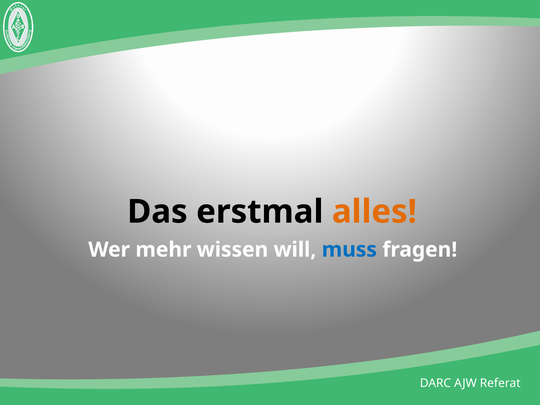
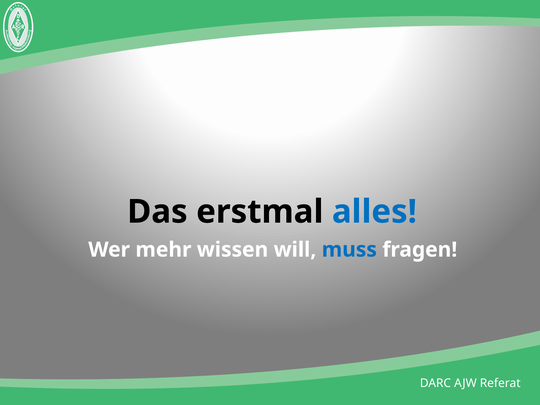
alles colour: orange -> blue (374, 212)
